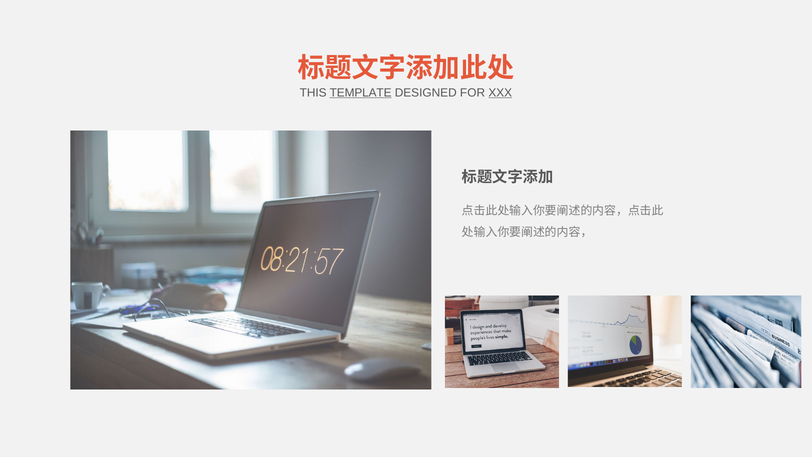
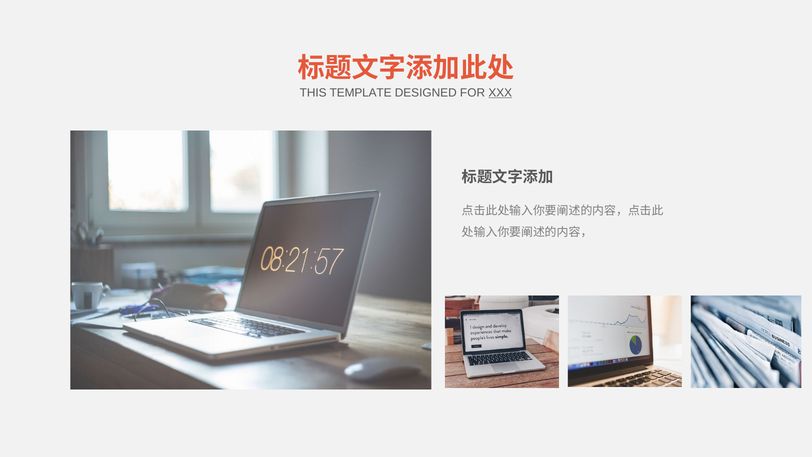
TEMPLATE underline: present -> none (361, 93)
